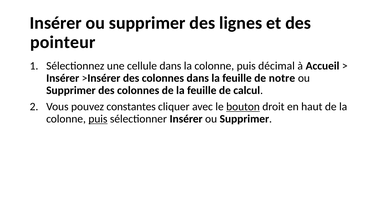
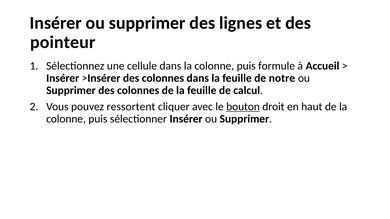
décimal: décimal -> formule (277, 66)
constantes: constantes -> ressortent (131, 107)
puis underline: present -> none (98, 119)
